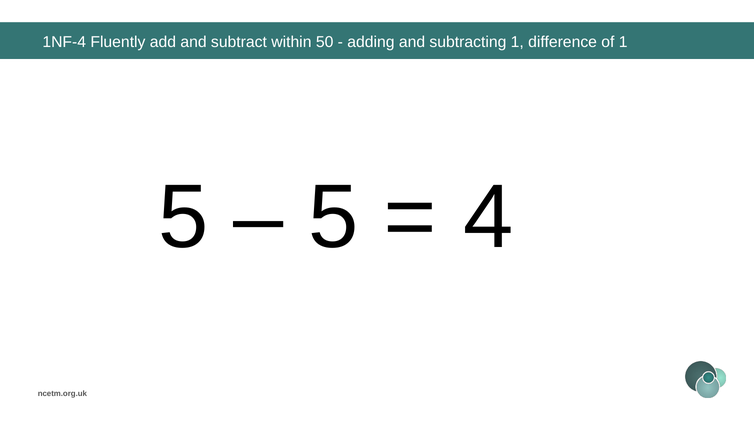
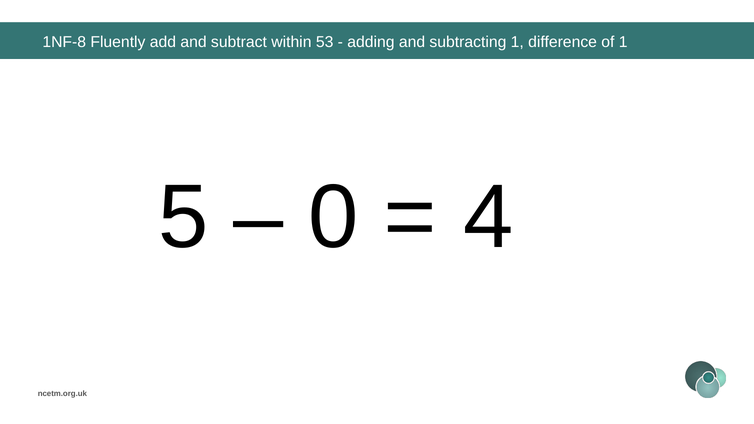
1NF-4: 1NF-4 -> 1NF-8 (64, 42)
50: 50 -> 53 (325, 42)
5: 5 -> 0 (334, 218)
